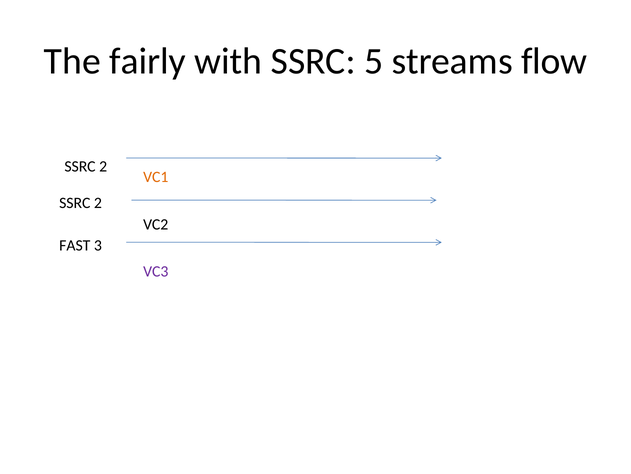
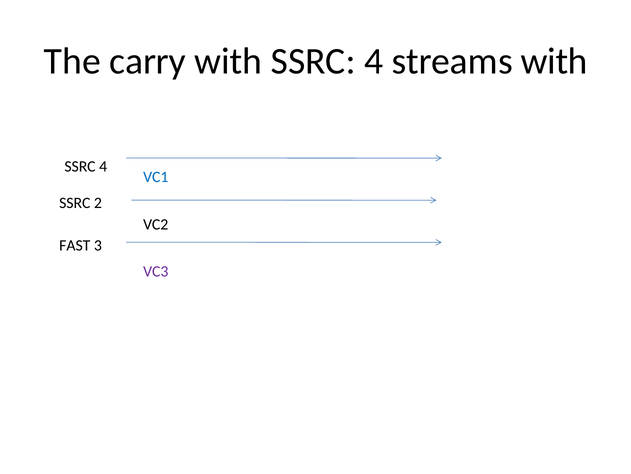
fairly: fairly -> carry (148, 61)
5: 5 -> 4 (374, 61)
streams flow: flow -> with (554, 61)
2: 2 -> 4 (103, 166)
VC1 colour: orange -> blue (156, 177)
